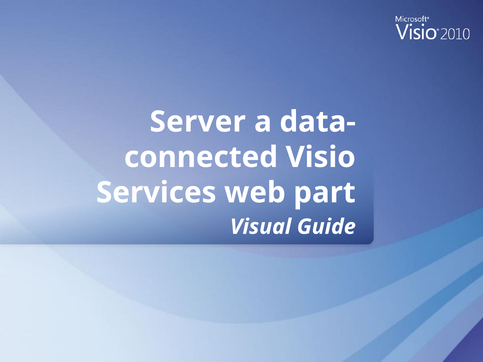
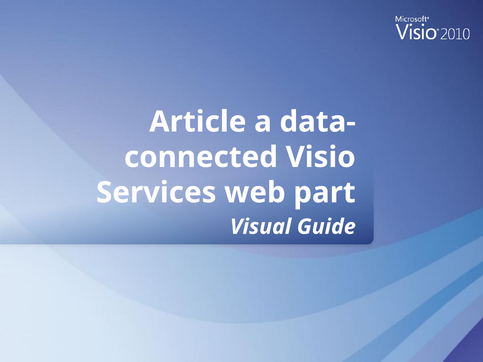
Server: Server -> Article (198, 122)
